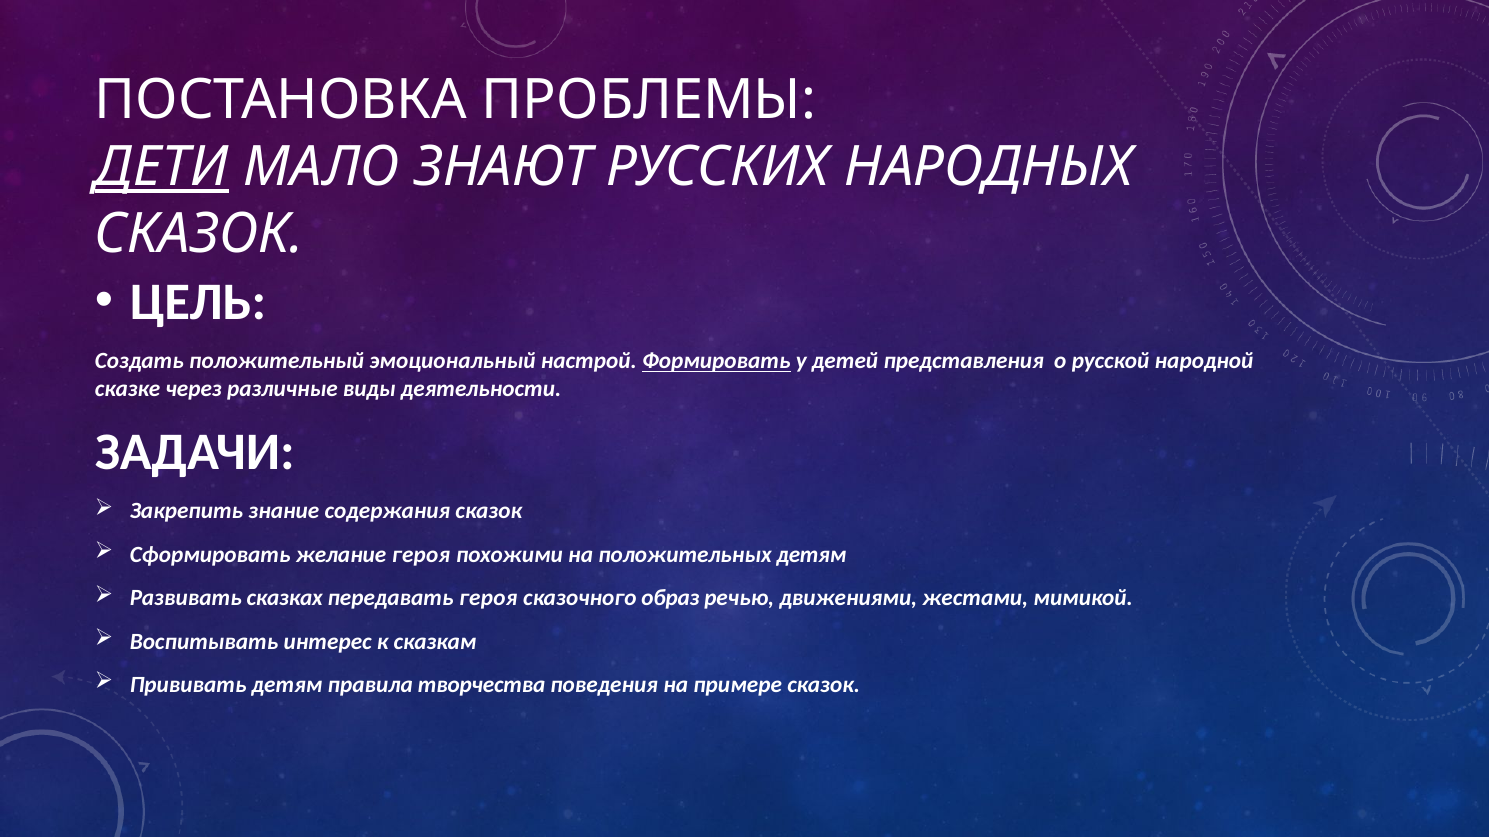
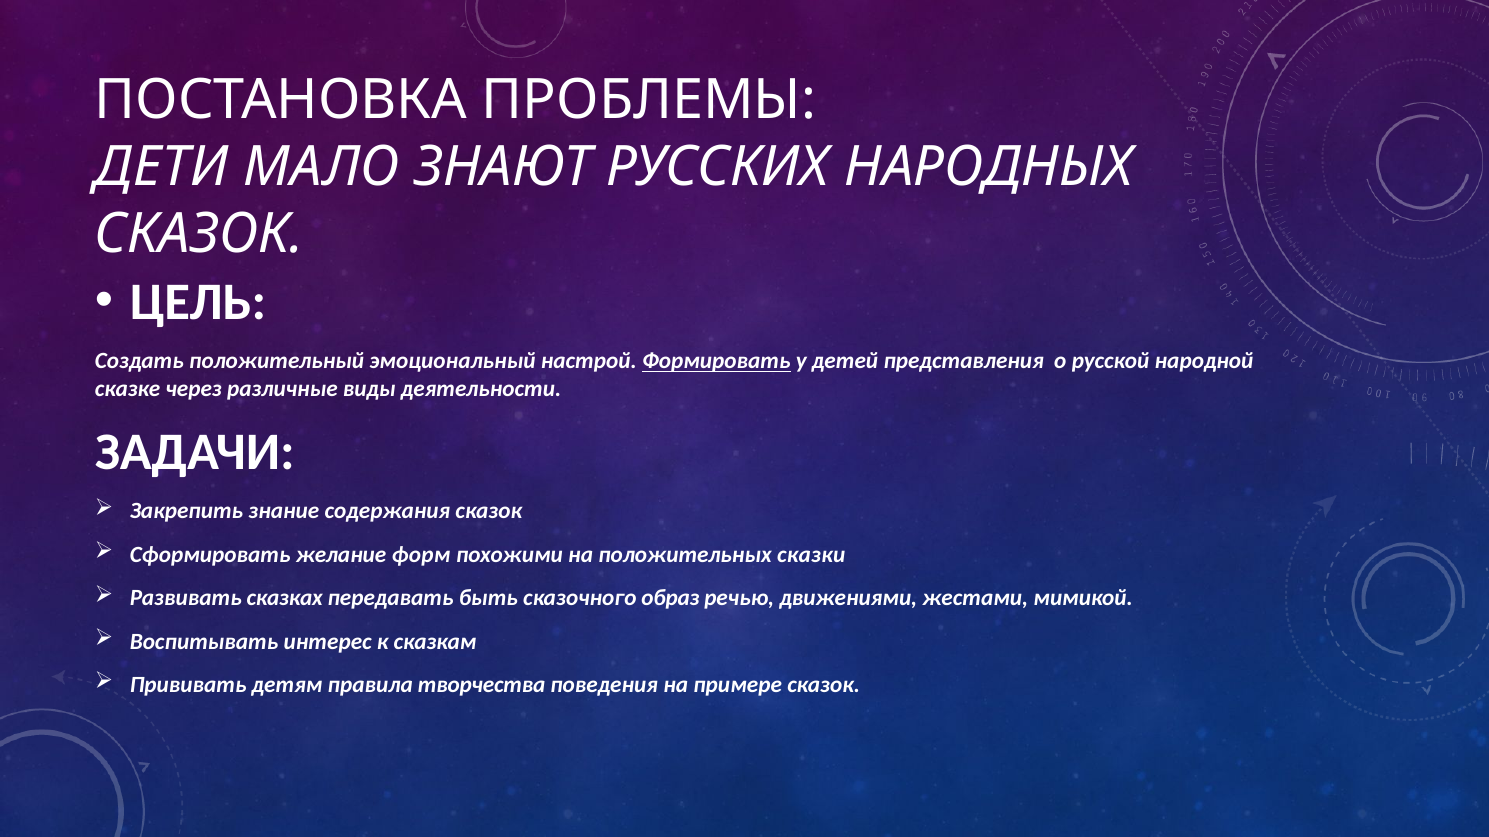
ДЕТИ underline: present -> none (162, 167)
желание героя: героя -> форм (421, 555)
положительных детям: детям -> сказки (811, 555)
передавать героя: героя -> быть (488, 599)
